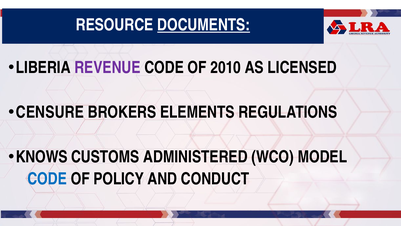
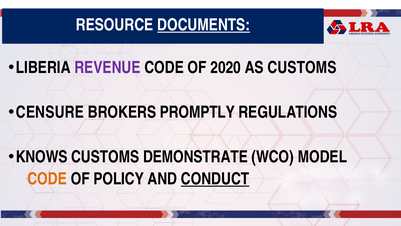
2010: 2010 -> 2020 (226, 68)
AS LICENSED: LICENSED -> CUSTOMS (302, 68)
ELEMENTS: ELEMENTS -> PROMPTLY (197, 112)
ADMINISTERED: ADMINISTERED -> DEMONSTRATE (196, 157)
CODE colour: blue -> orange (47, 179)
CONDUCT underline: none -> present (215, 179)
